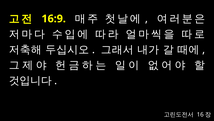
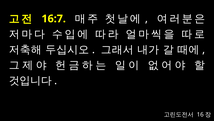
16:9: 16:9 -> 16:7 (54, 19)
